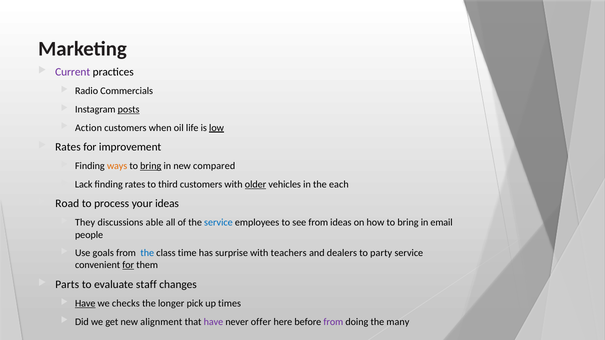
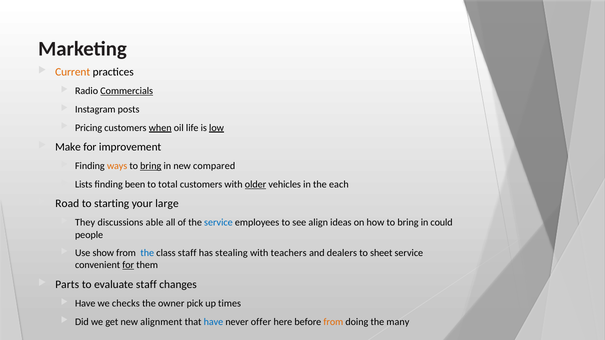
Current colour: purple -> orange (73, 72)
Commercials underline: none -> present (127, 91)
posts underline: present -> none (129, 109)
Action: Action -> Pricing (89, 128)
when underline: none -> present (160, 128)
Rates: Rates -> Make (68, 147)
Lack: Lack -> Lists (84, 185)
finding rates: rates -> been (135, 185)
third: third -> total (168, 185)
process: process -> starting (112, 204)
your ideas: ideas -> large (167, 204)
see from: from -> align (318, 223)
email: email -> could (442, 223)
goals: goals -> show (103, 253)
class time: time -> staff (187, 253)
surprise: surprise -> stealing (231, 253)
party: party -> sheet (381, 253)
Have underline: present -> none (85, 304)
longer: longer -> owner (171, 304)
have colour: purple -> blue (213, 322)
from colour: purple -> orange (333, 322)
